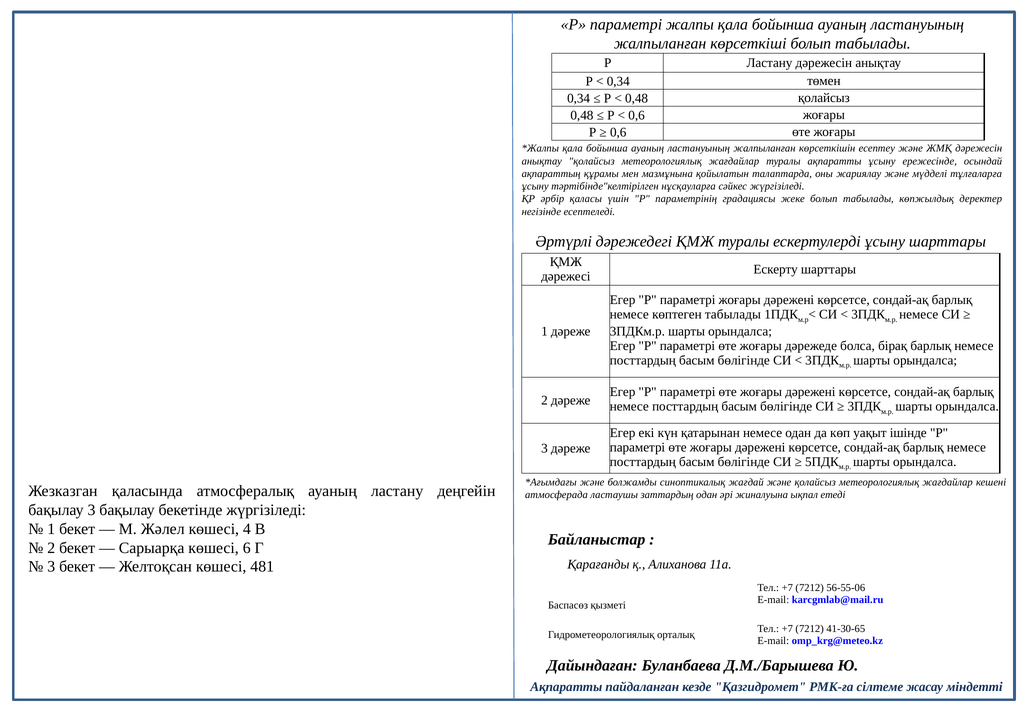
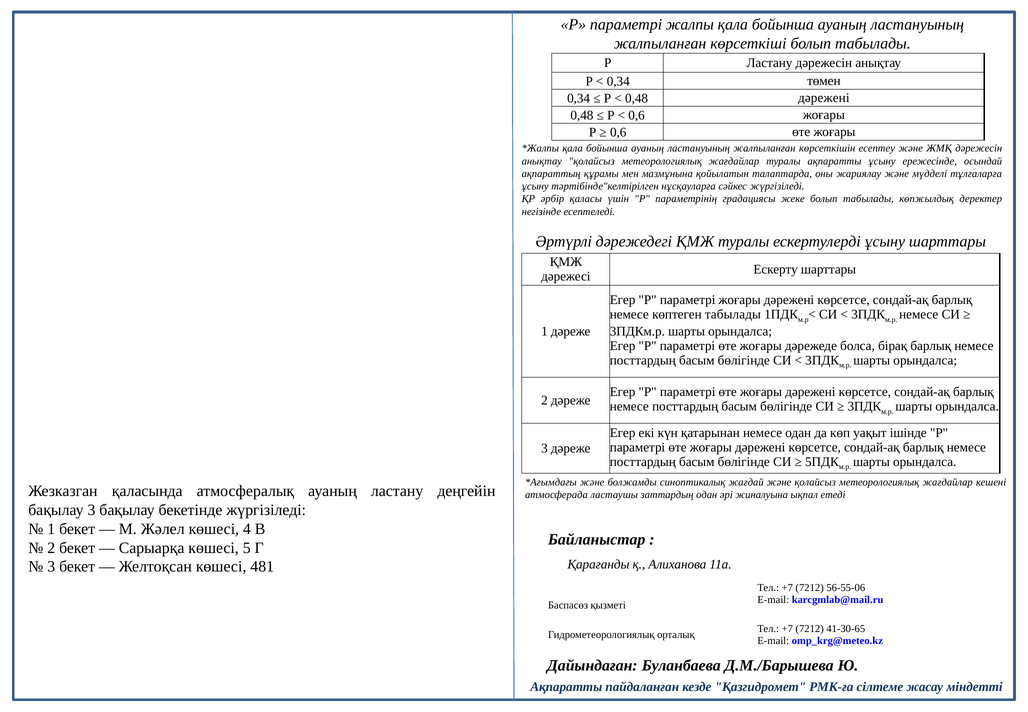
0,48 қолайсыз: қолайсыз -> дәрежені (824, 98)
6: 6 -> 5 (247, 548)
